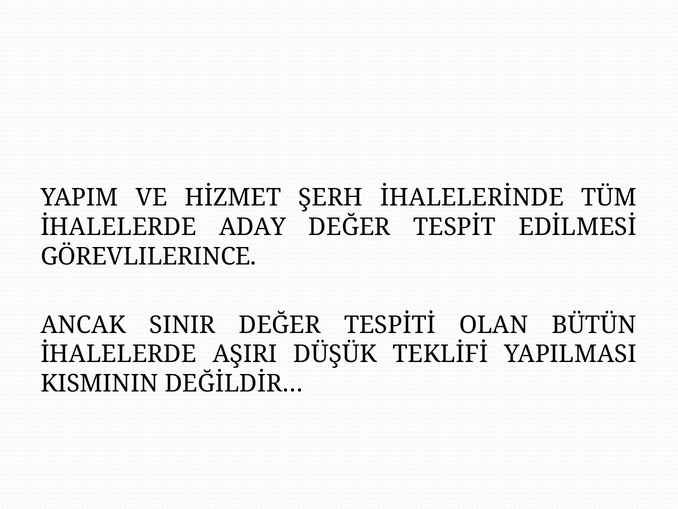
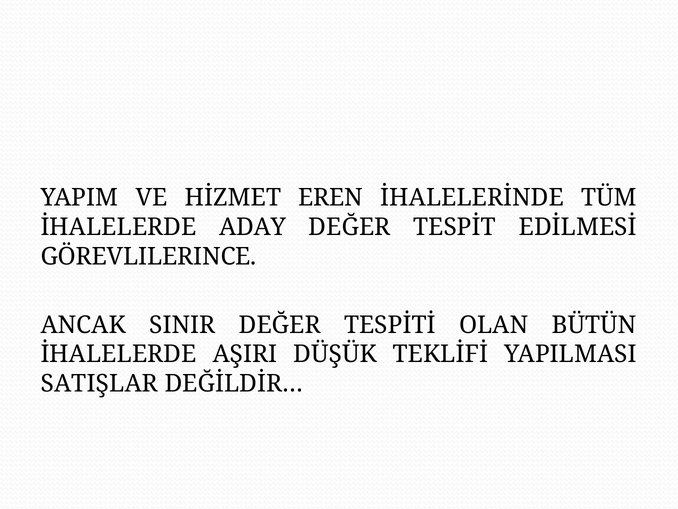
ŞERH: ŞERH -> EREN (331, 197)
KISMININ: KISMININ -> SATIŞLAR (99, 383)
